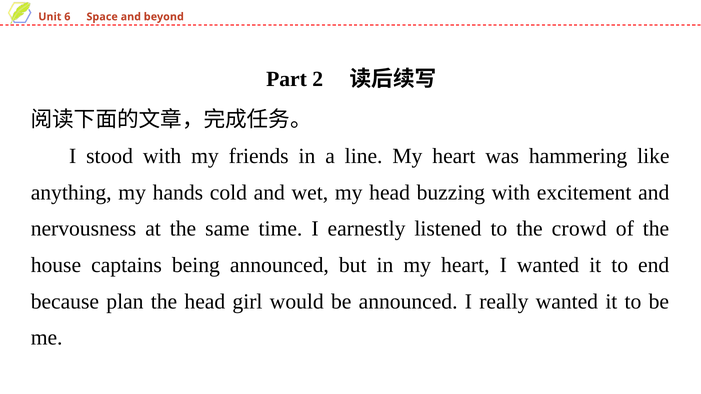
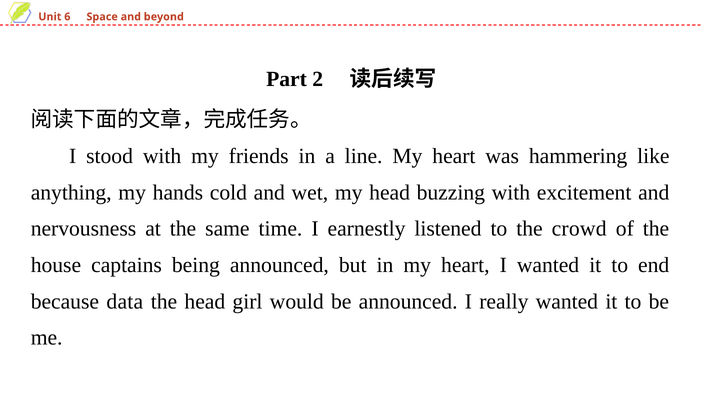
plan: plan -> data (125, 302)
